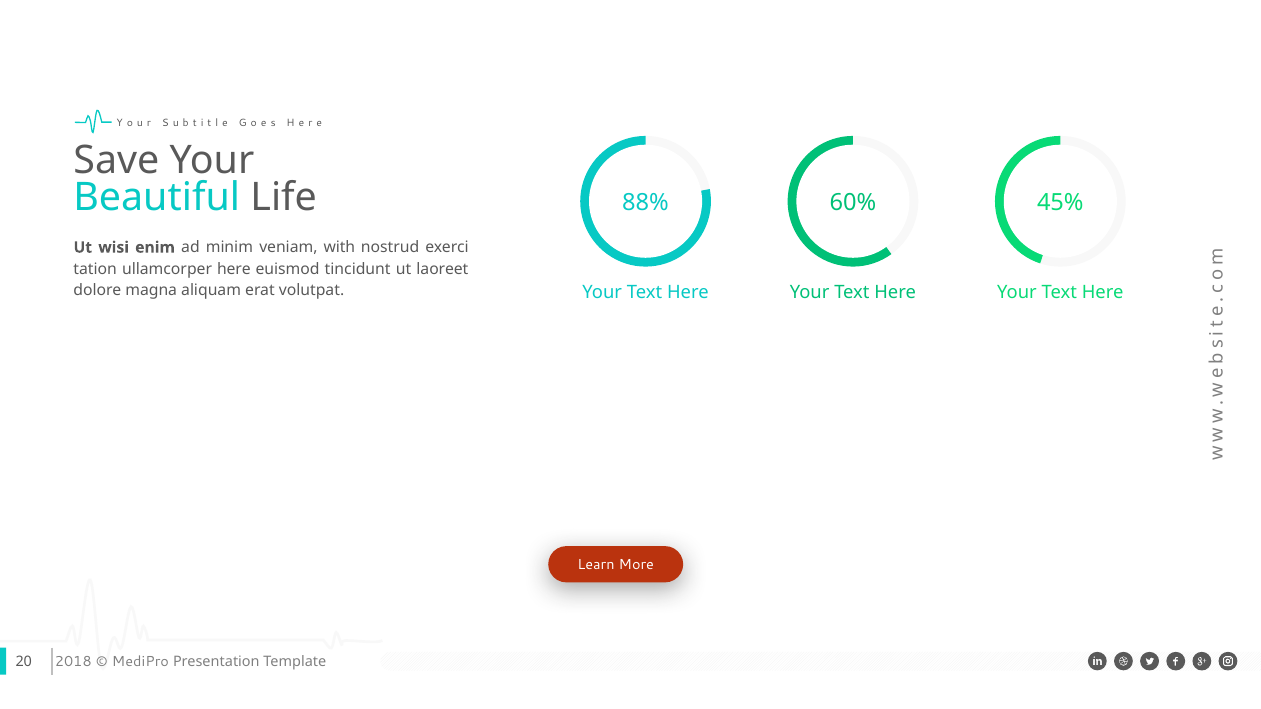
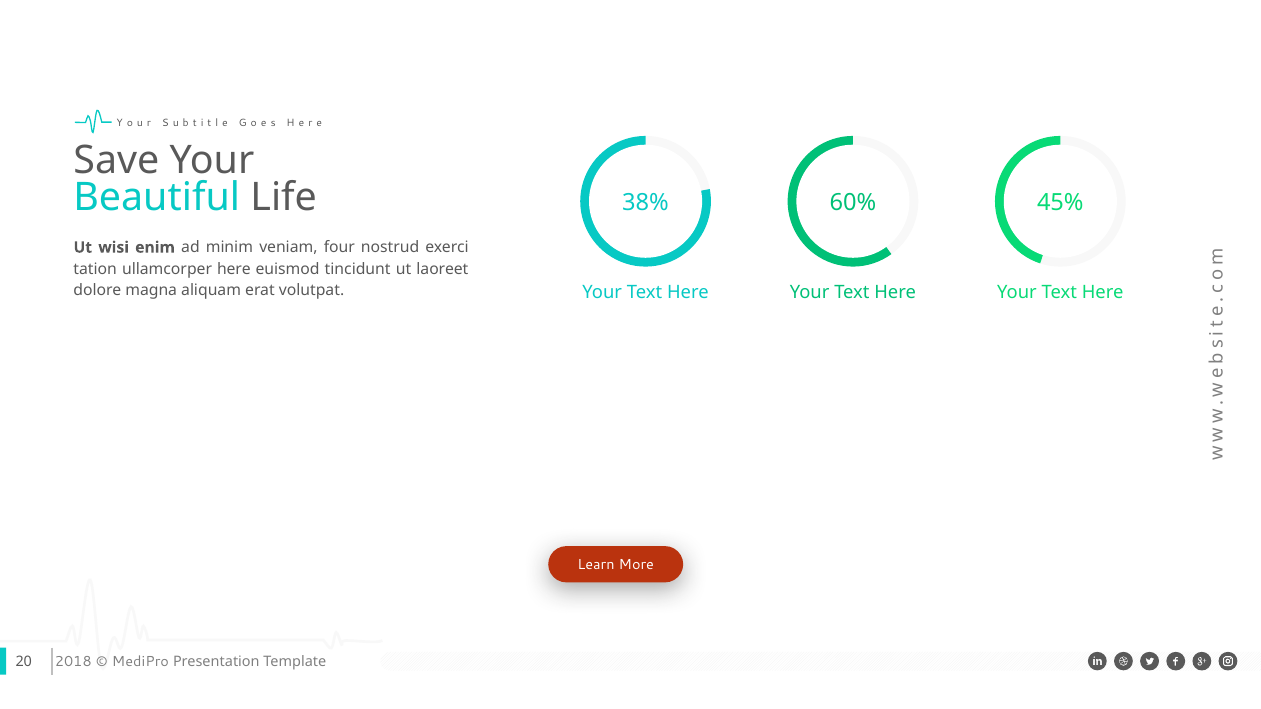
88%: 88% -> 38% (645, 203)
with: with -> four (339, 248)
